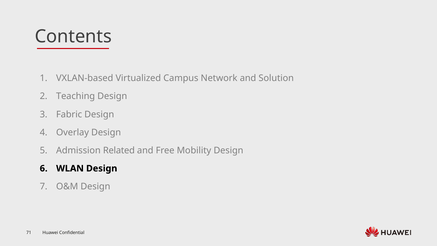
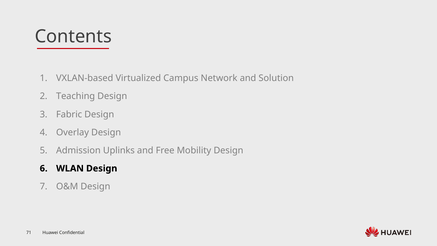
Related: Related -> Uplinks (119, 150)
